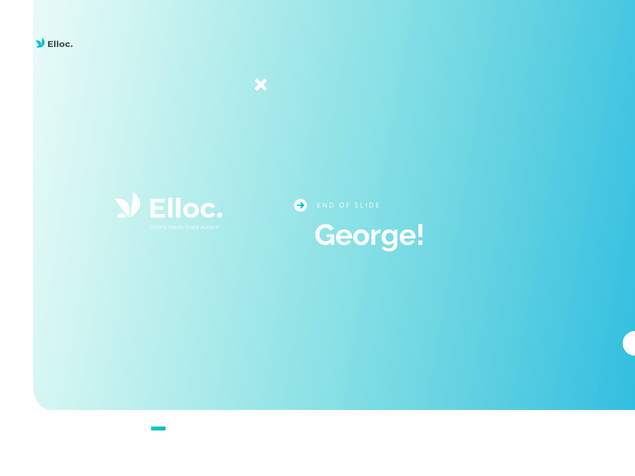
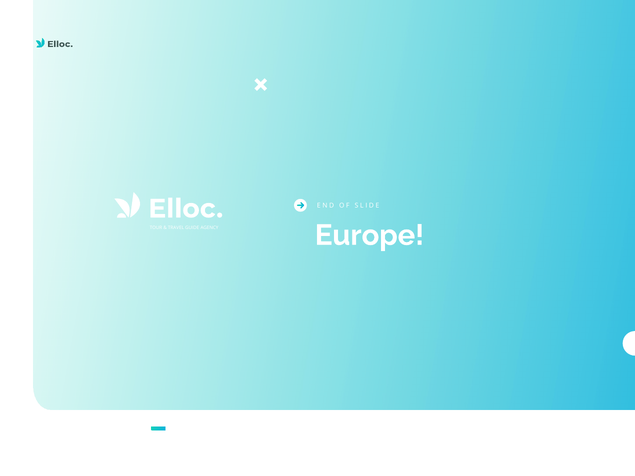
George: George -> Europe (369, 235)
